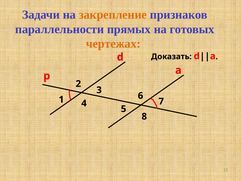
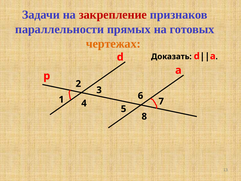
закрепление colour: orange -> red (113, 15)
